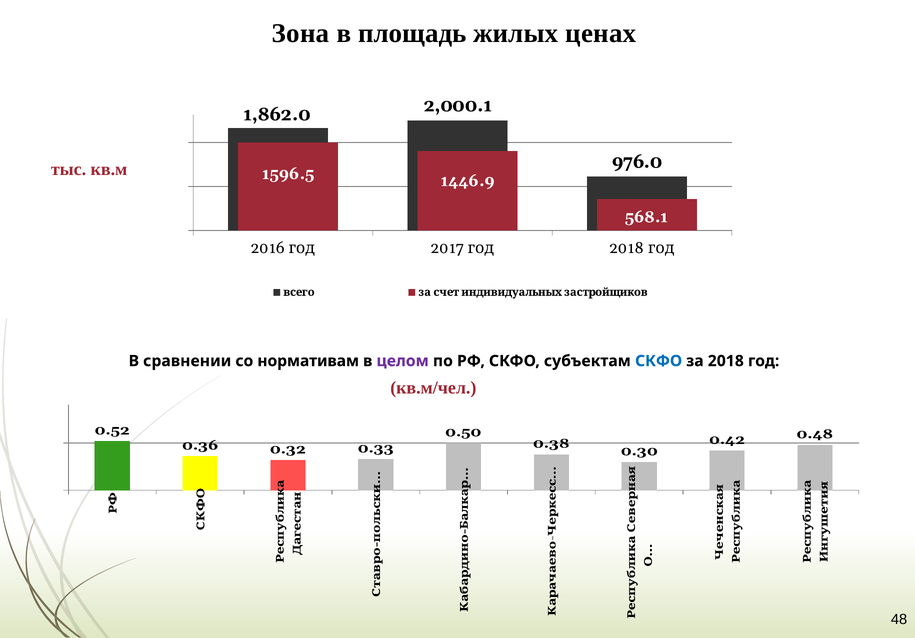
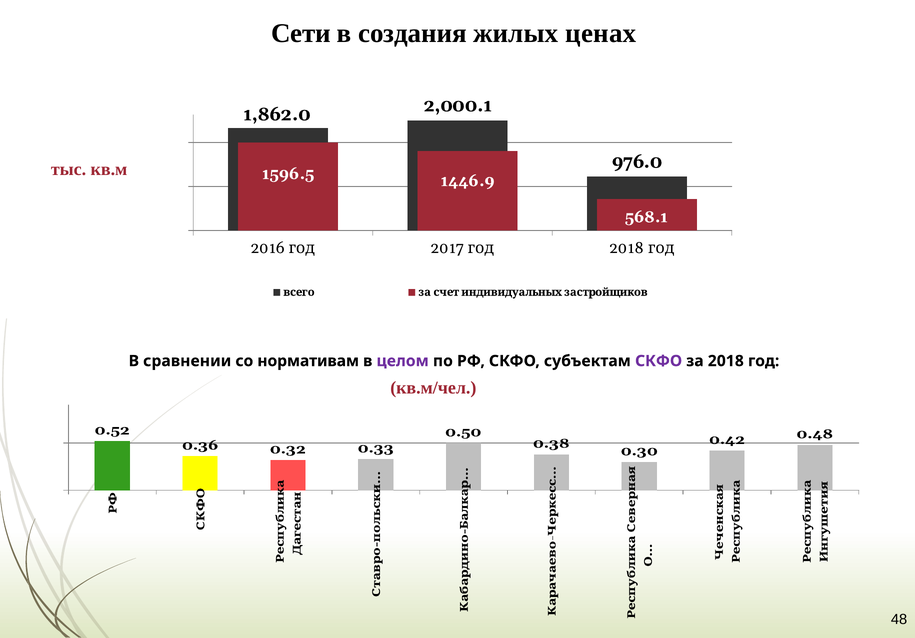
Зона: Зона -> Сети (301, 33)
площадь: площадь -> создания (412, 33)
СКФО colour: blue -> purple (659, 361)
